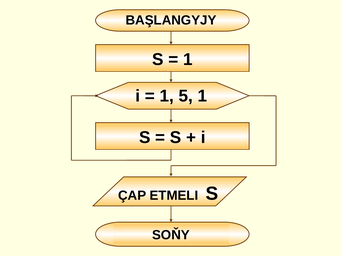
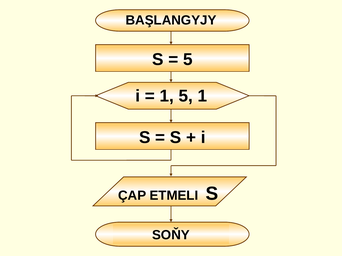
1: 1 -> 5 (188, 60)
